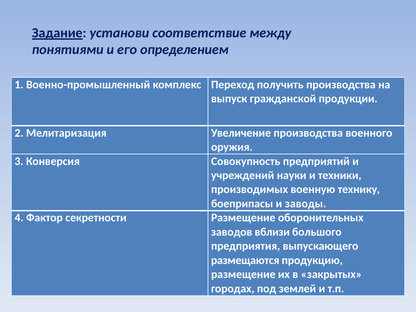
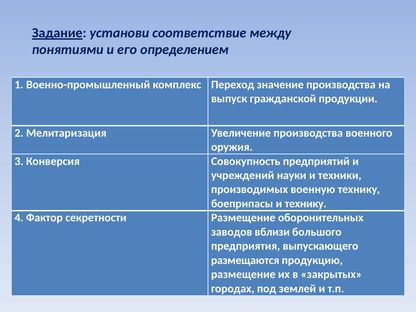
получить: получить -> значение (280, 85)
и заводы: заводы -> технику (306, 204)
